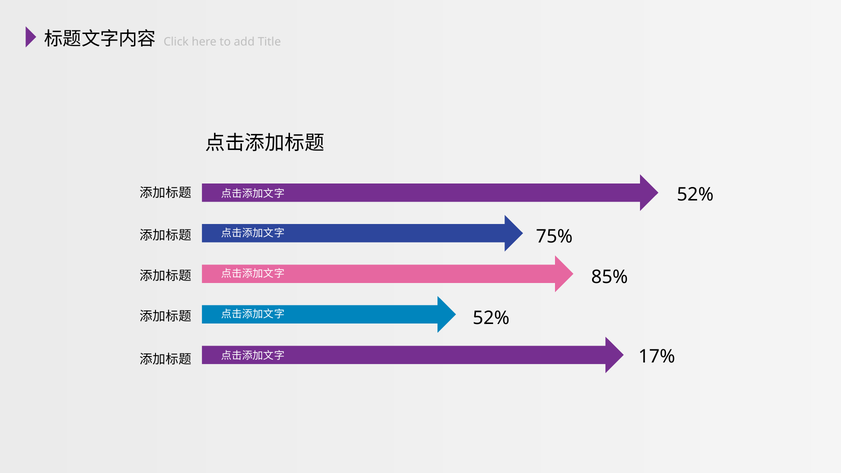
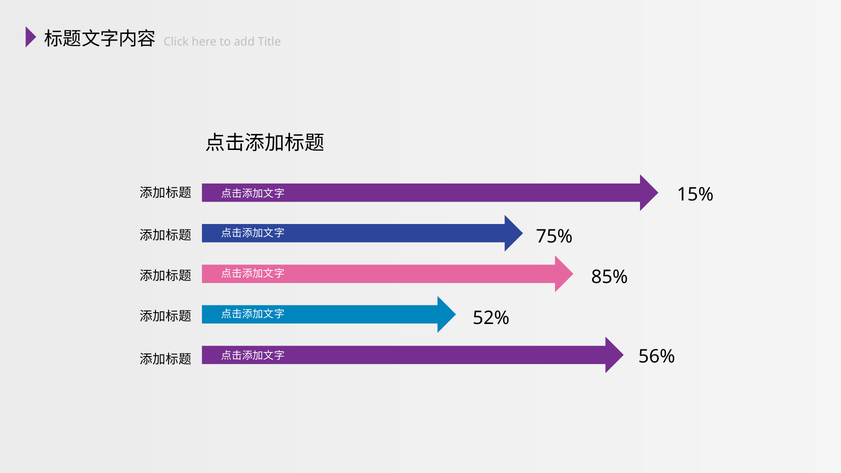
52%: 52% -> 15% (695, 194)
17%: 17% -> 56% (657, 357)
